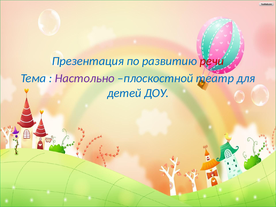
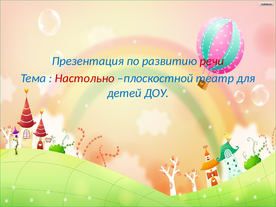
Настольно colour: purple -> red (85, 78)
